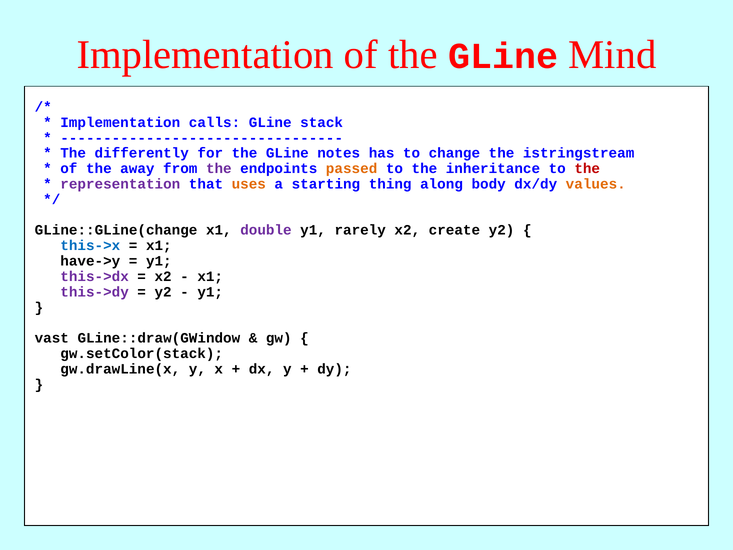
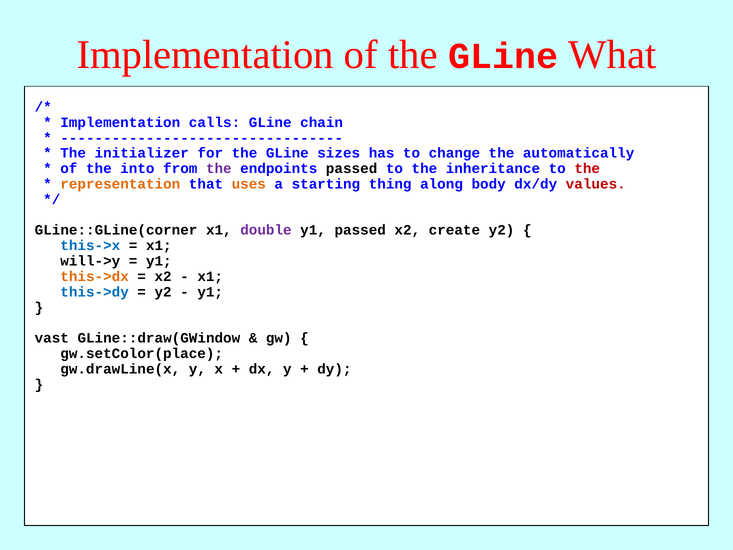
Mind: Mind -> What (612, 55)
stack: stack -> chain (322, 122)
differently: differently -> initializer (142, 153)
notes: notes -> sizes (339, 153)
istringstream: istringstream -> automatically (579, 153)
away: away -> into (137, 169)
passed colour: orange -> black (352, 169)
representation colour: purple -> orange (120, 184)
values colour: orange -> red (596, 184)
GLine::GLine(change: GLine::GLine(change -> GLine::GLine(corner (116, 230)
y1 rarely: rarely -> passed (360, 230)
have->y: have->y -> will->y (90, 261)
this->dx colour: purple -> orange (95, 276)
this->dy colour: purple -> blue (95, 292)
gw.setColor(stack: gw.setColor(stack -> gw.setColor(place (142, 353)
